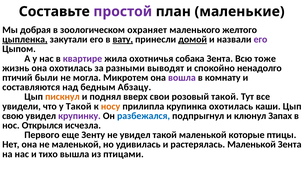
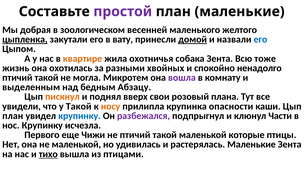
охраняет: охраняет -> весенней (147, 30)
вату underline: present -> none (123, 39)
его colour: purple -> blue (260, 39)
квартире colour: purple -> orange (83, 59)
выводят: выводят -> хвойных (166, 68)
были: были -> такой (47, 78)
составляются: составляются -> выделенным (31, 87)
розовый такой: такой -> плана (225, 97)
крупинка охотилась: охотилась -> опасности (231, 106)
свою: свою -> план (13, 116)
крупинку colour: purple -> blue (79, 116)
разбежался colour: blue -> purple (144, 116)
Запах: Запах -> Части (280, 116)
нос Открылся: Открылся -> Крупинку (42, 125)
Зенту: Зенту -> Чижи (93, 135)
не увидел: увидел -> птичий (135, 135)
растерялась Маленькой: Маленькой -> Маленькие (252, 145)
тихо underline: none -> present (48, 154)
